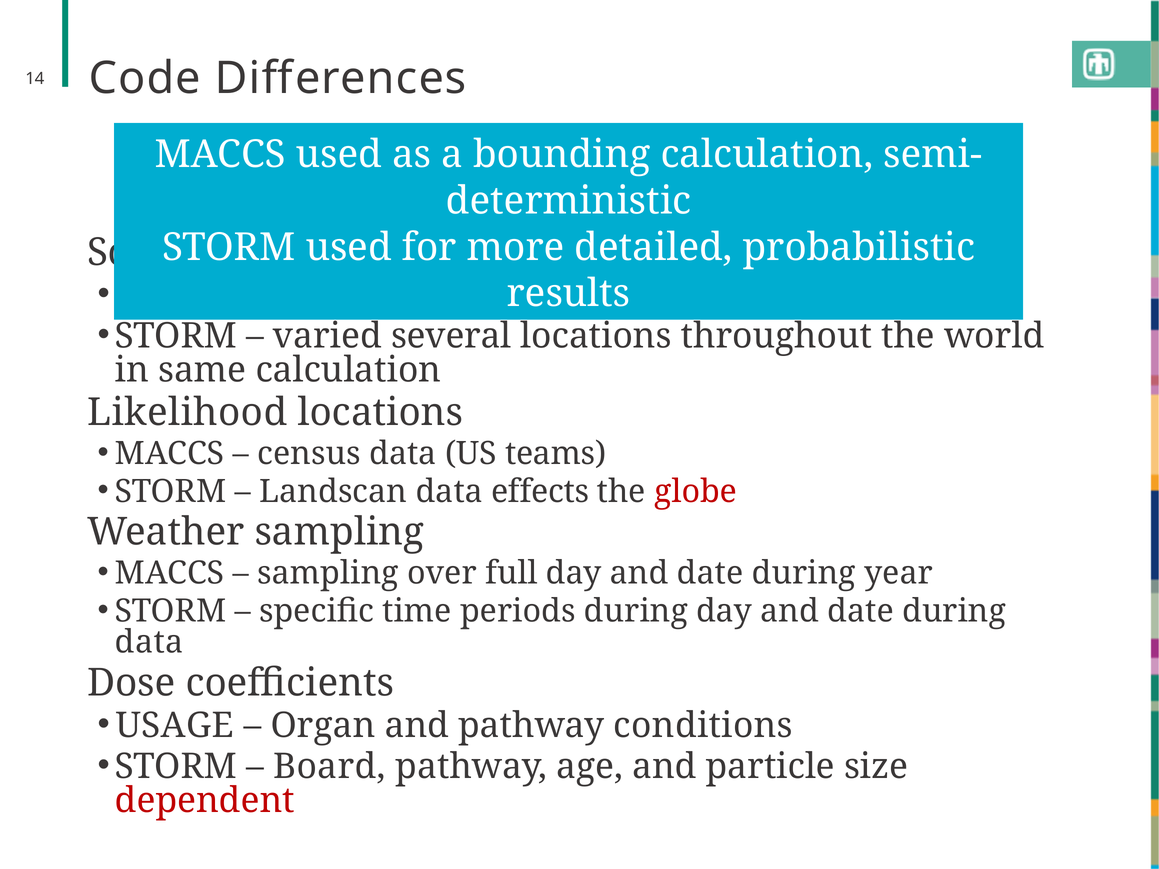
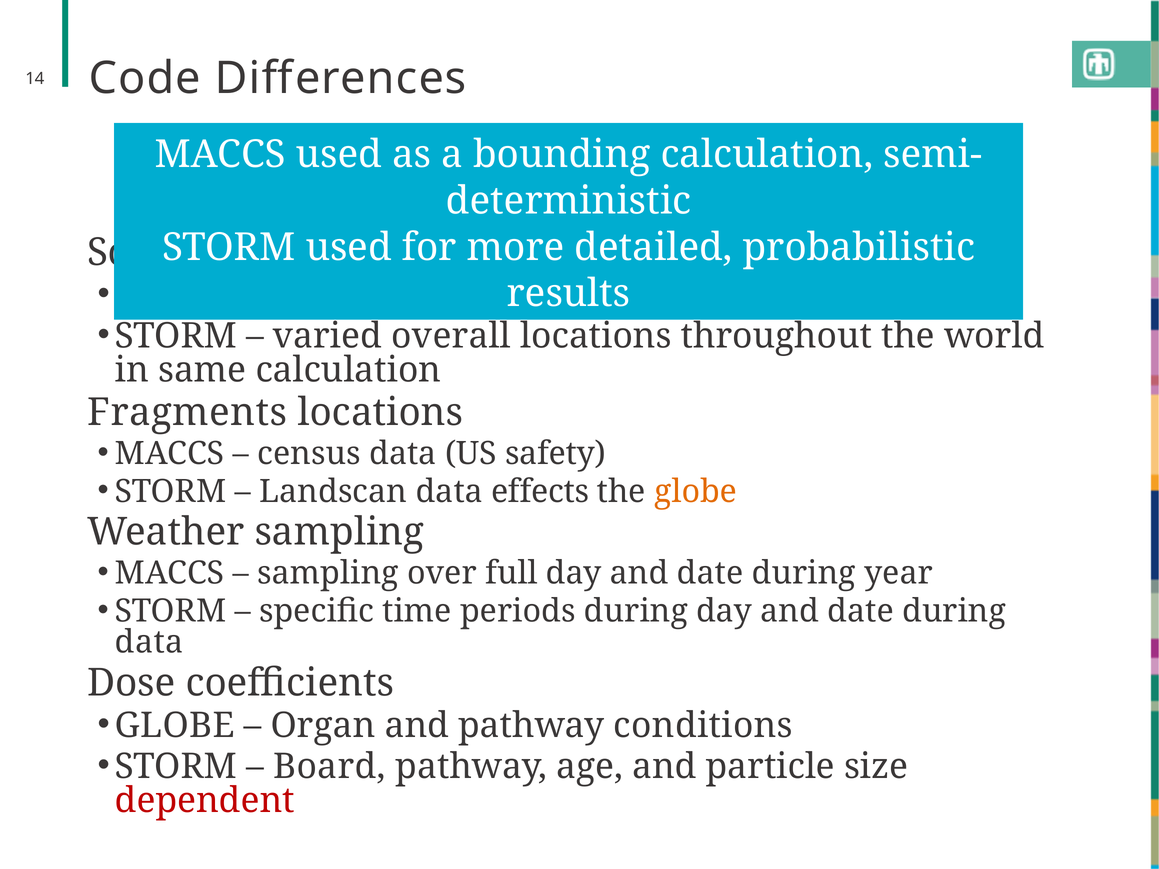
several: several -> overall (451, 336)
Likelihood: Likelihood -> Fragments (187, 413)
teams: teams -> safety (556, 454)
globe colour: red -> orange (696, 492)
USAGE: USAGE -> GLOBE (175, 726)
